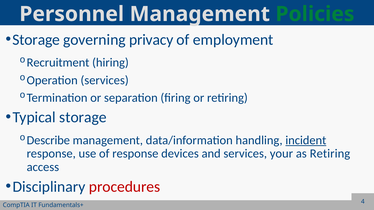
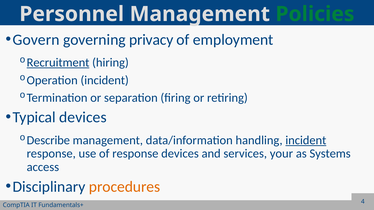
Storage: Storage -> Govern (36, 40)
Recruitment underline: none -> present (58, 63)
Operation services: services -> incident (105, 80)
Typical storage: storage -> devices (83, 118)
as Retiring: Retiring -> Systems (330, 154)
procedures colour: red -> orange (125, 187)
